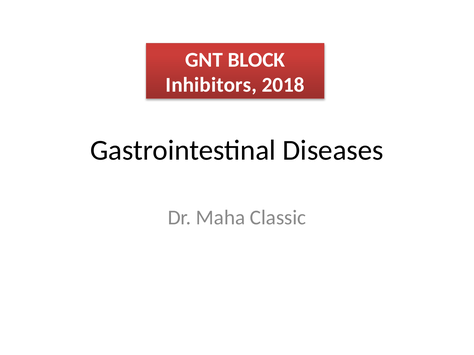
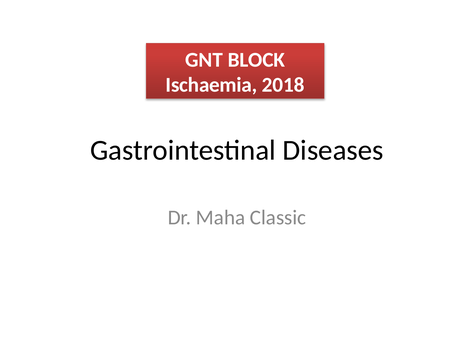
Inhibitors: Inhibitors -> Ischaemia (211, 85)
